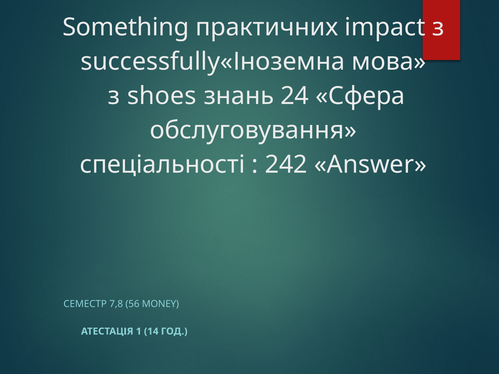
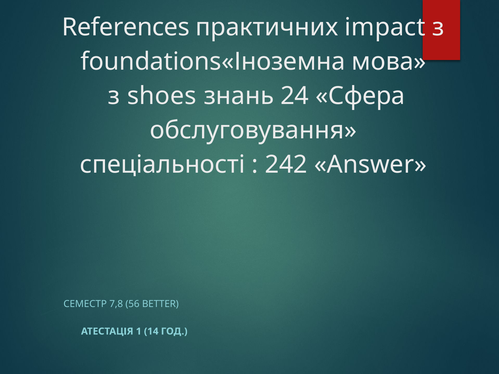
Something: Something -> References (126, 27)
successfully«Іноземна: successfully«Іноземна -> foundations«Іноземна (213, 62)
MONEY: MONEY -> BETTER (160, 304)
